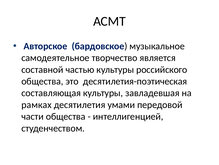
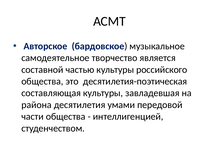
рамках: рамках -> района (37, 104)
